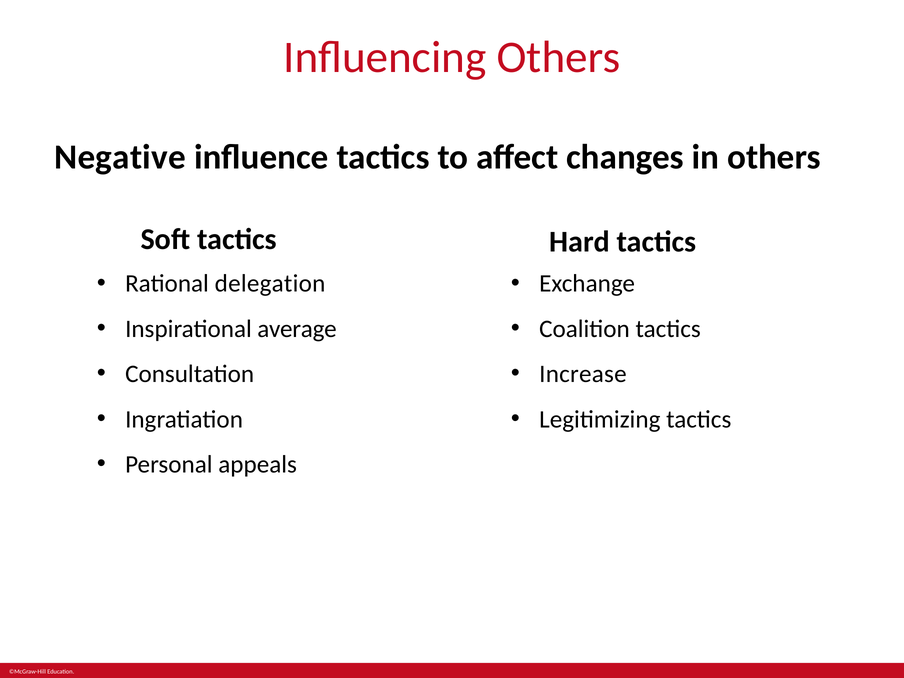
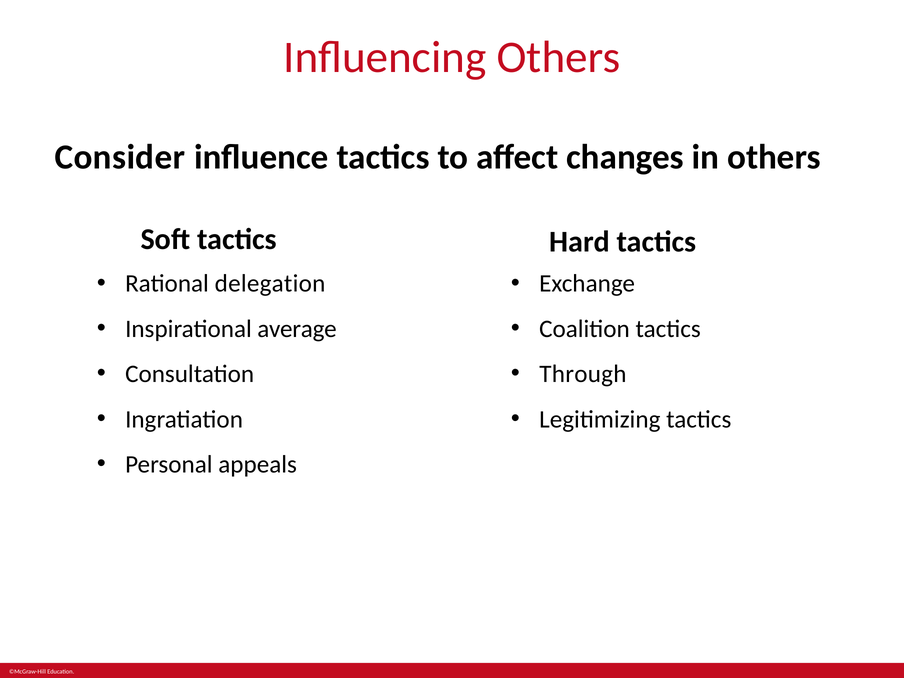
Negative: Negative -> Consider (120, 157)
Increase: Increase -> Through (583, 374)
